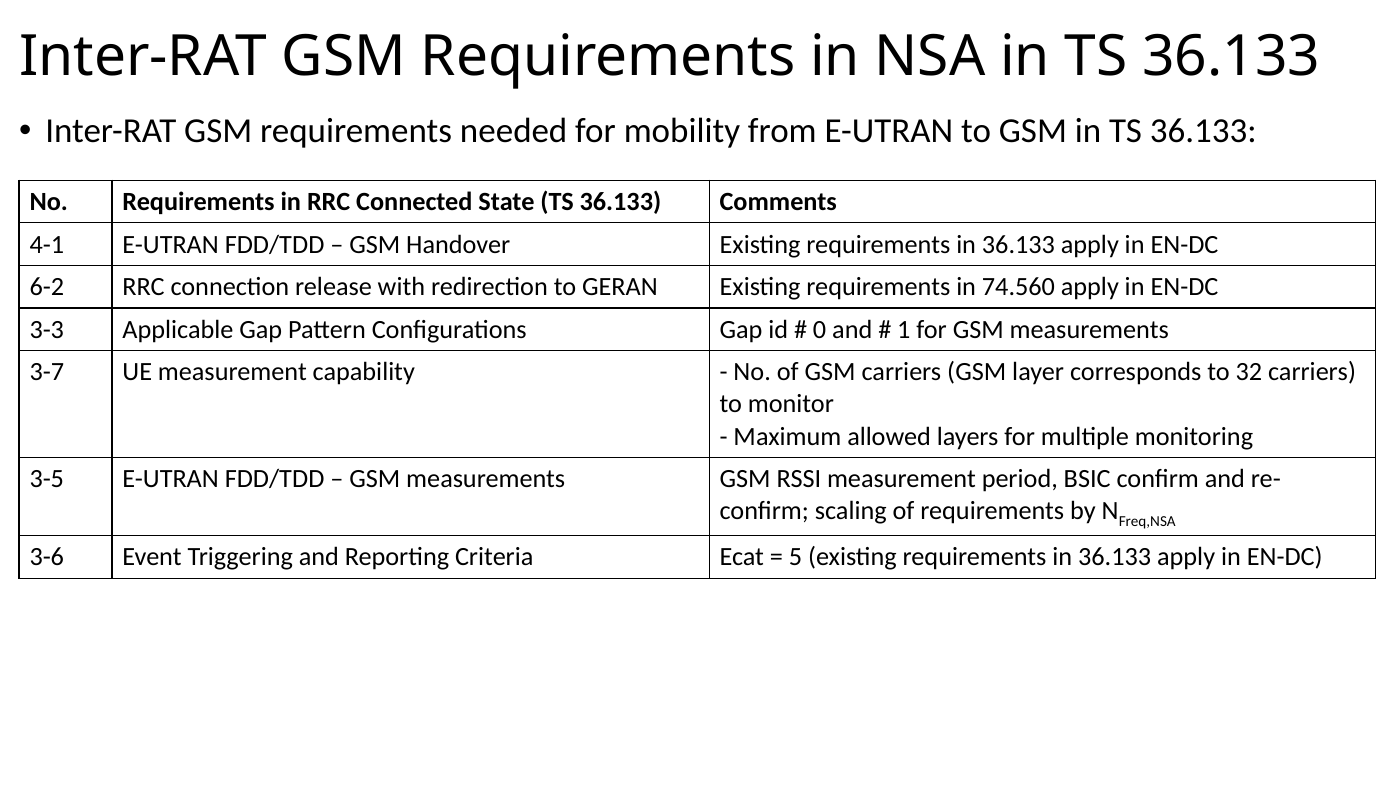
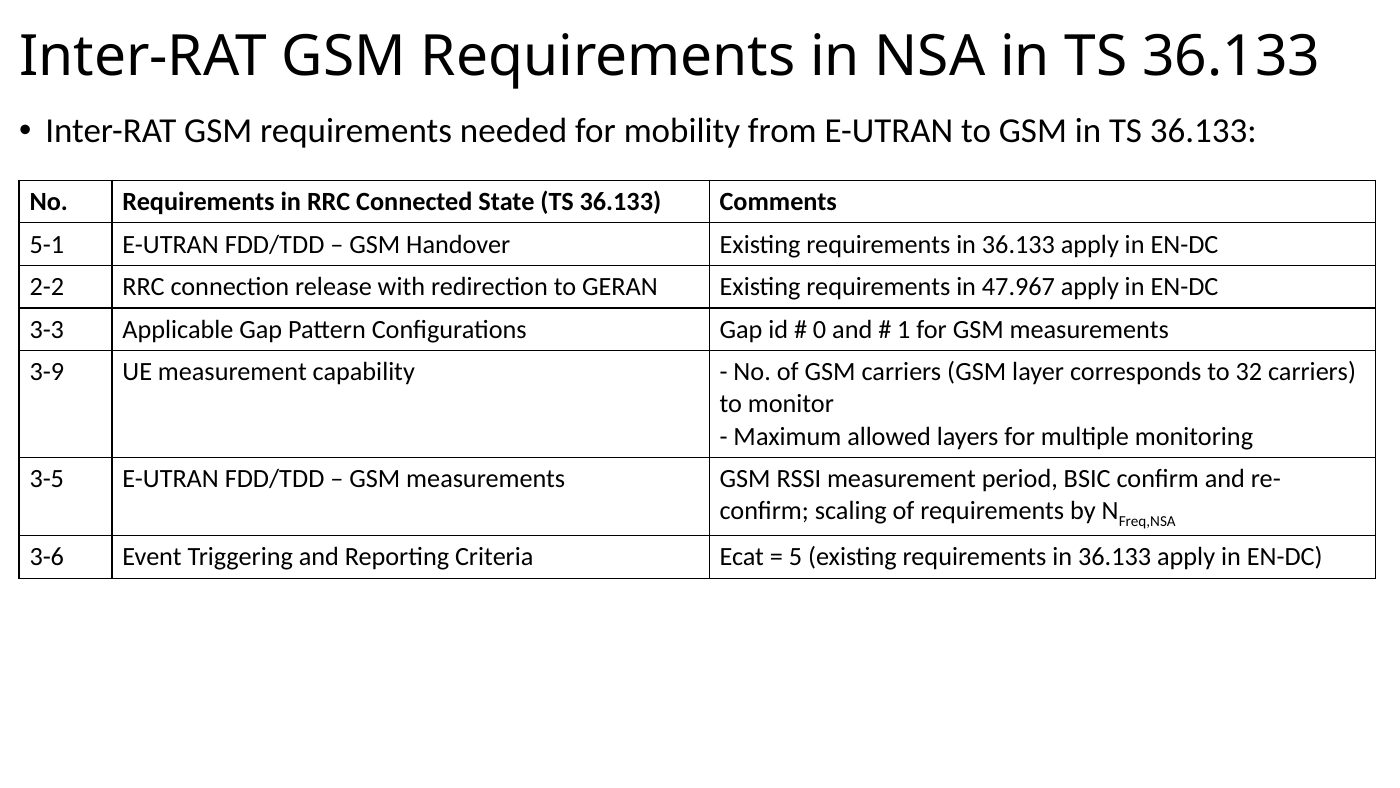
4-1: 4-1 -> 5-1 (47, 244)
6-2: 6-2 -> 2-2 (47, 287)
74.560: 74.560 -> 47.967 (1018, 287)
3-7: 3-7 -> 3-9 (47, 372)
